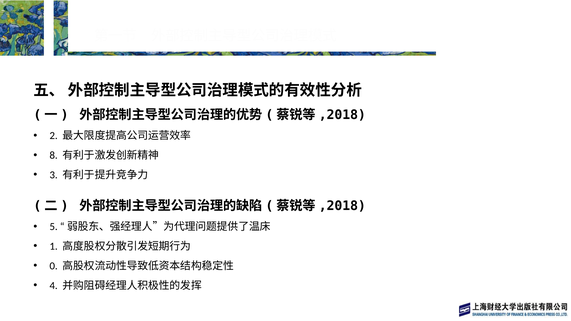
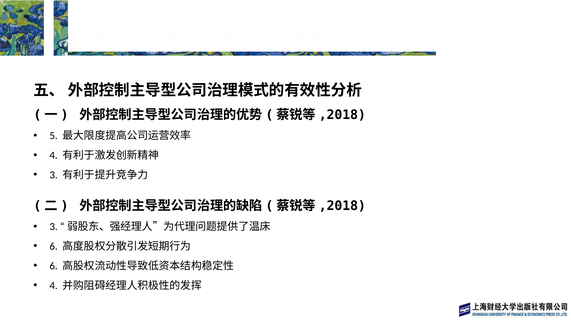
2: 2 -> 5 (54, 136)
8: 8 -> 4 (54, 155)
5: 5 -> 3 (54, 227)
1: 1 -> 6 (54, 246)
0: 0 -> 6 (54, 266)
